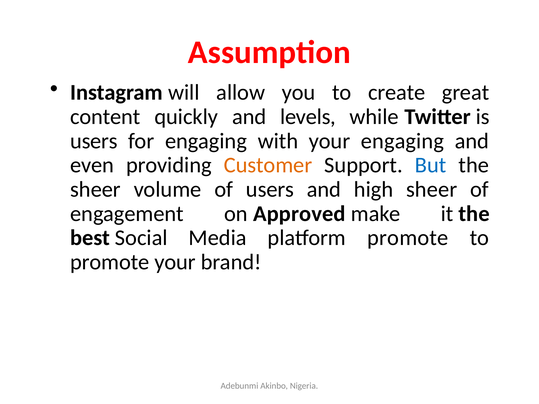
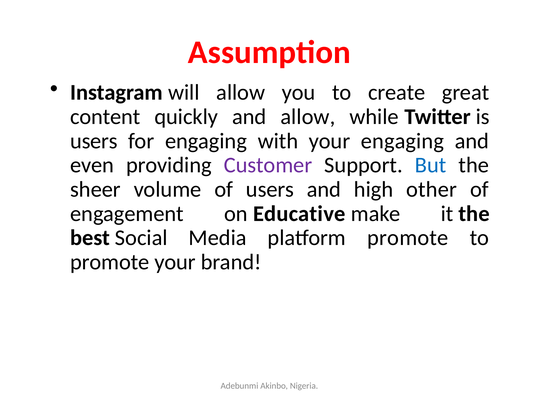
and levels: levels -> allow (308, 117)
Customer colour: orange -> purple (268, 165)
high sheer: sheer -> other (432, 190)
Approved: Approved -> Educative (299, 214)
